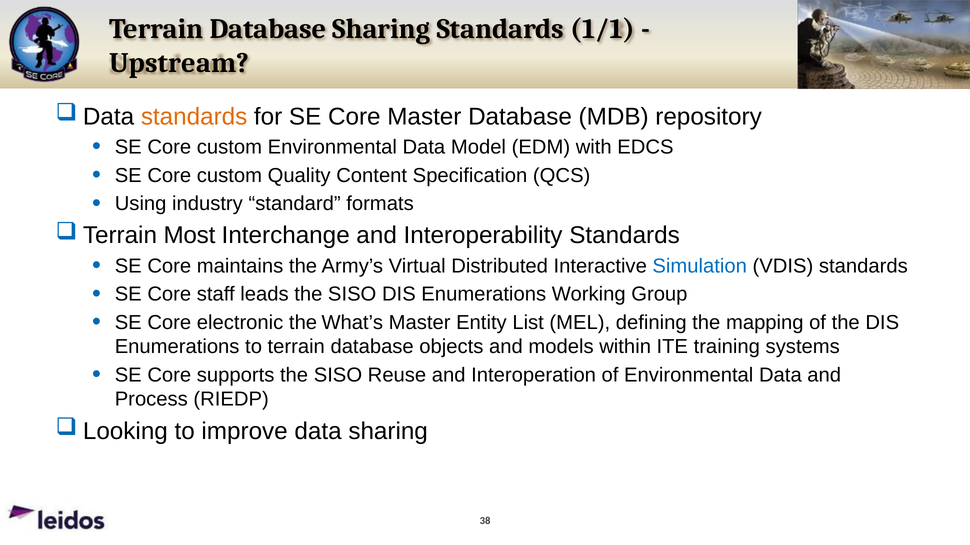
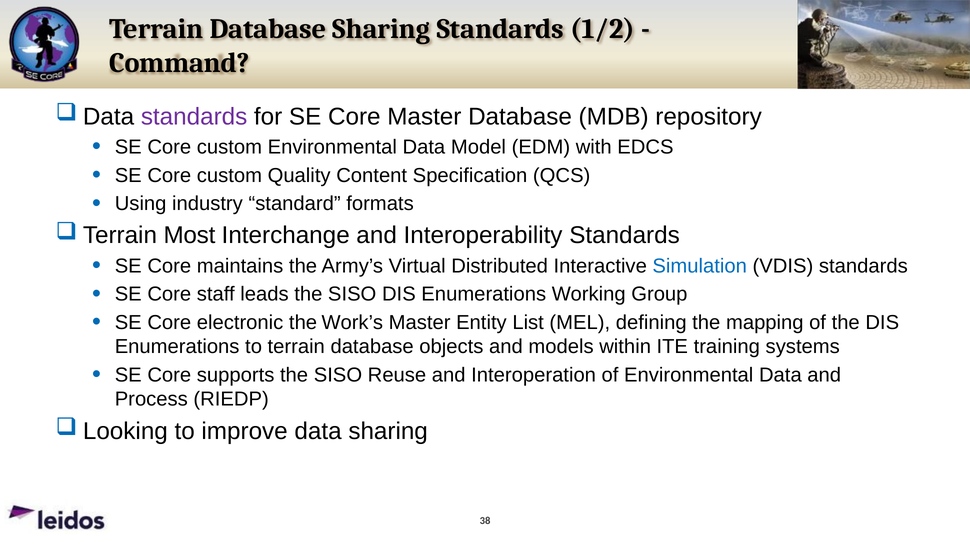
1/1: 1/1 -> 1/2 (603, 29)
Upstream: Upstream -> Command (179, 63)
standards colour: orange -> purple (194, 117)
What’s: What’s -> Work’s (352, 323)
